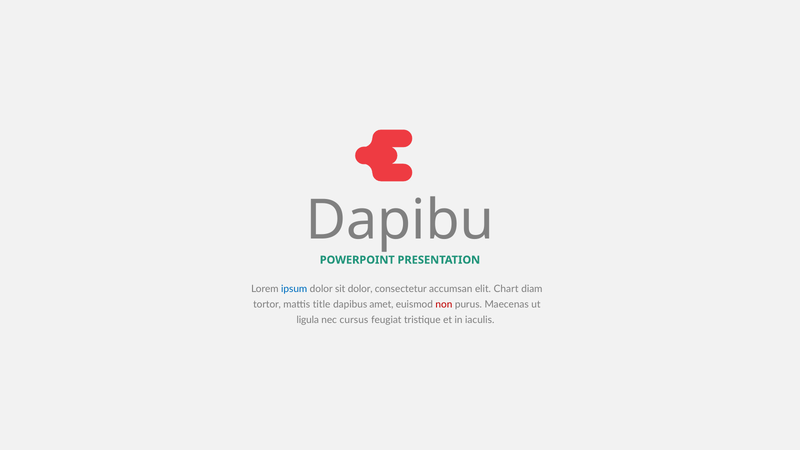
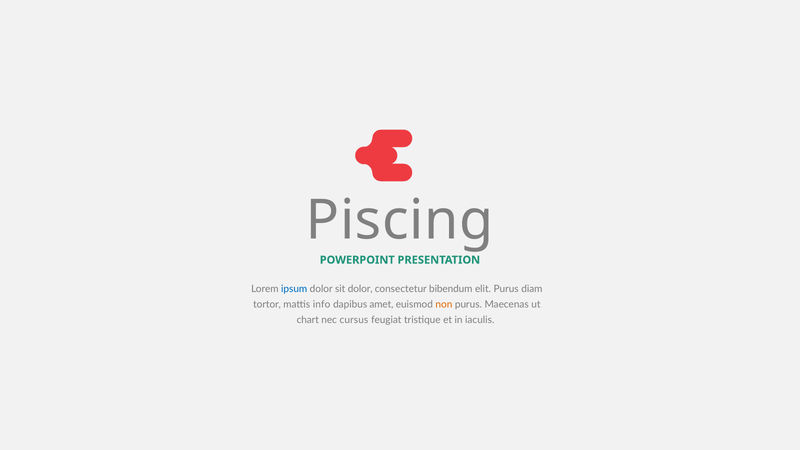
Dapibu: Dapibu -> Piscing (400, 220)
accumsan: accumsan -> bibendum (451, 289)
elit Chart: Chart -> Purus (506, 289)
title: title -> info (322, 305)
non colour: red -> orange (444, 305)
ligula: ligula -> chart (308, 320)
